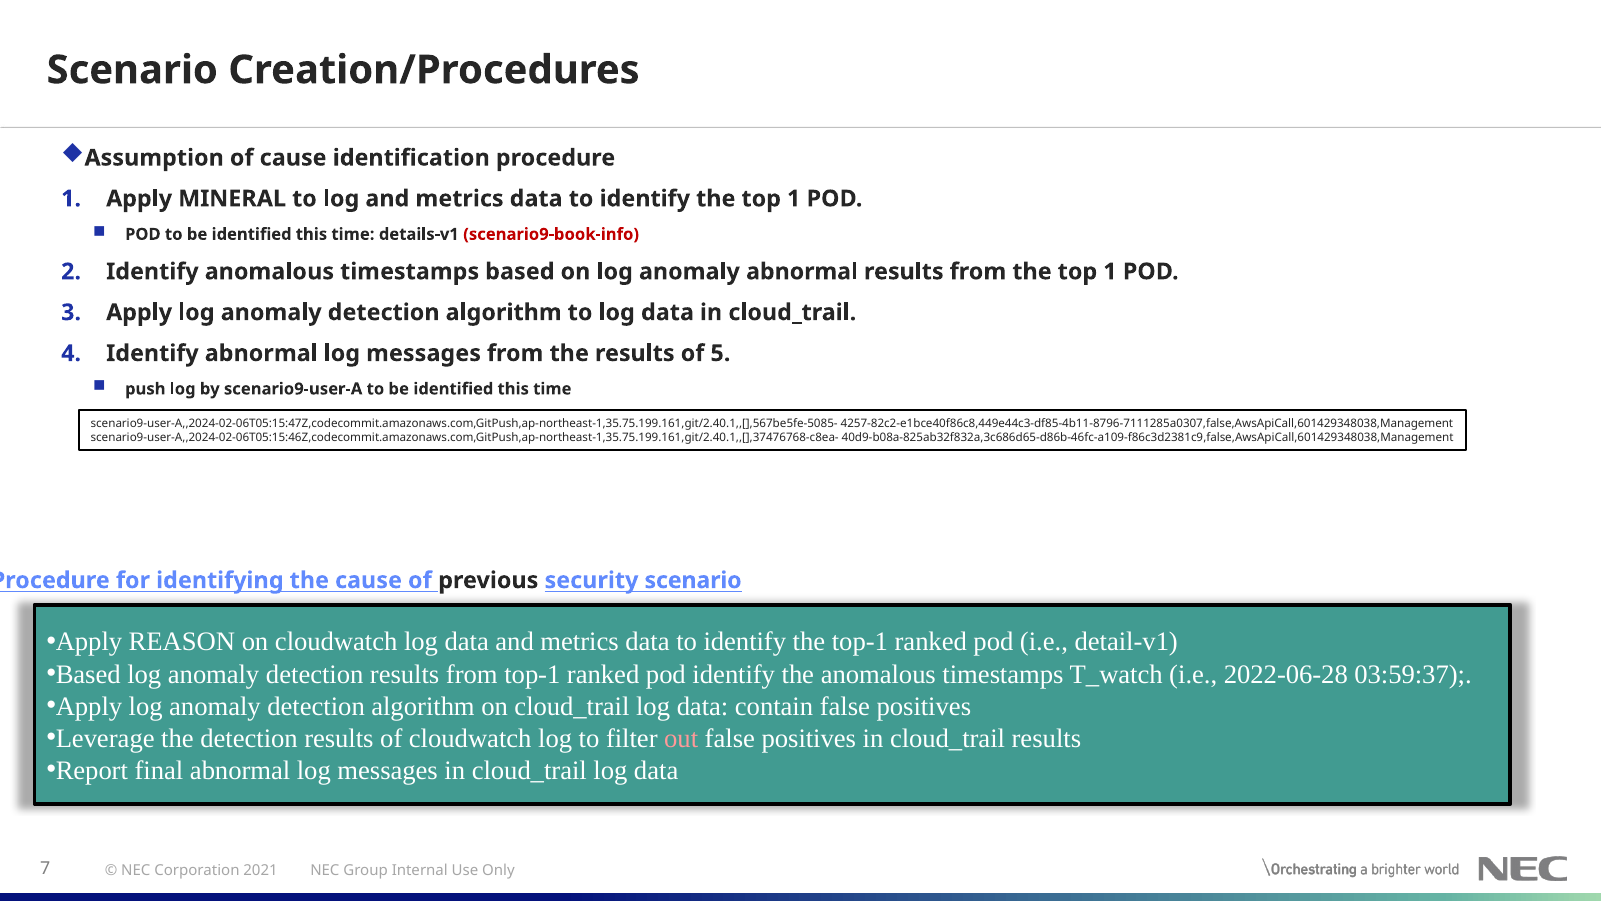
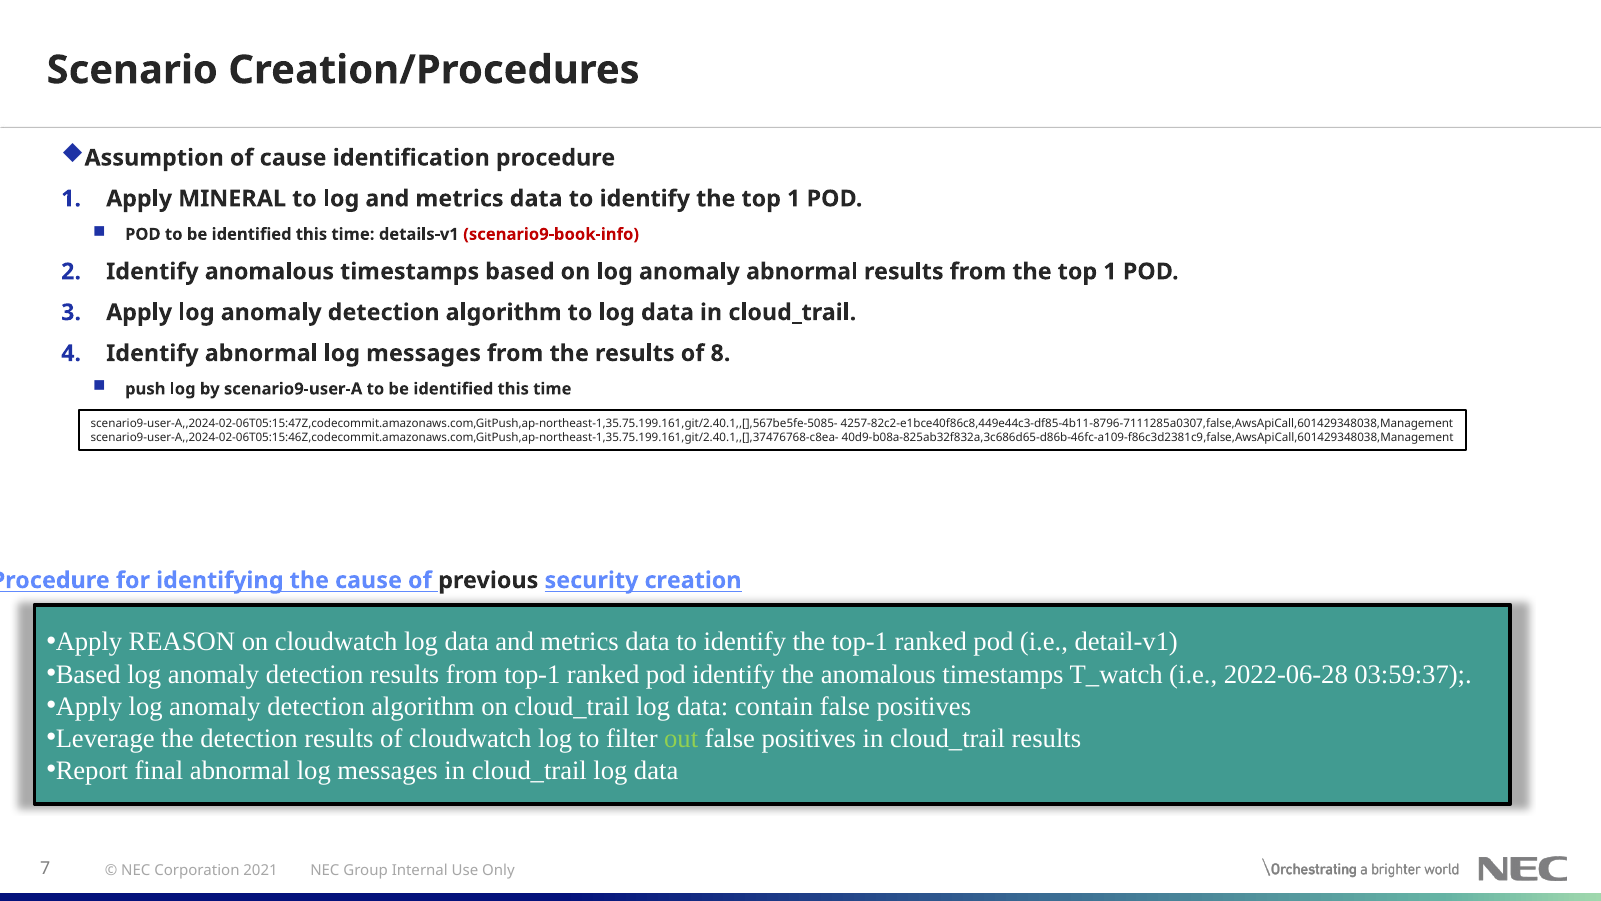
5: 5 -> 8 (720, 353)
security scenario: scenario -> creation (693, 580)
out colour: pink -> light green (681, 738)
